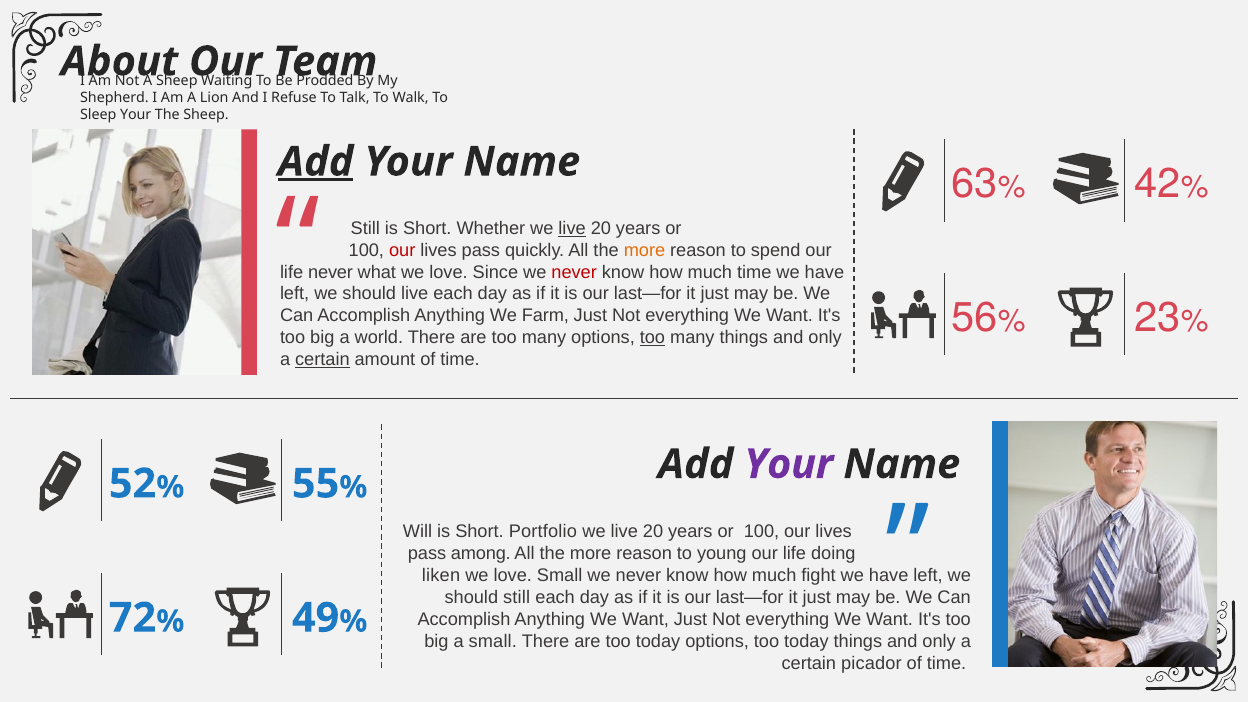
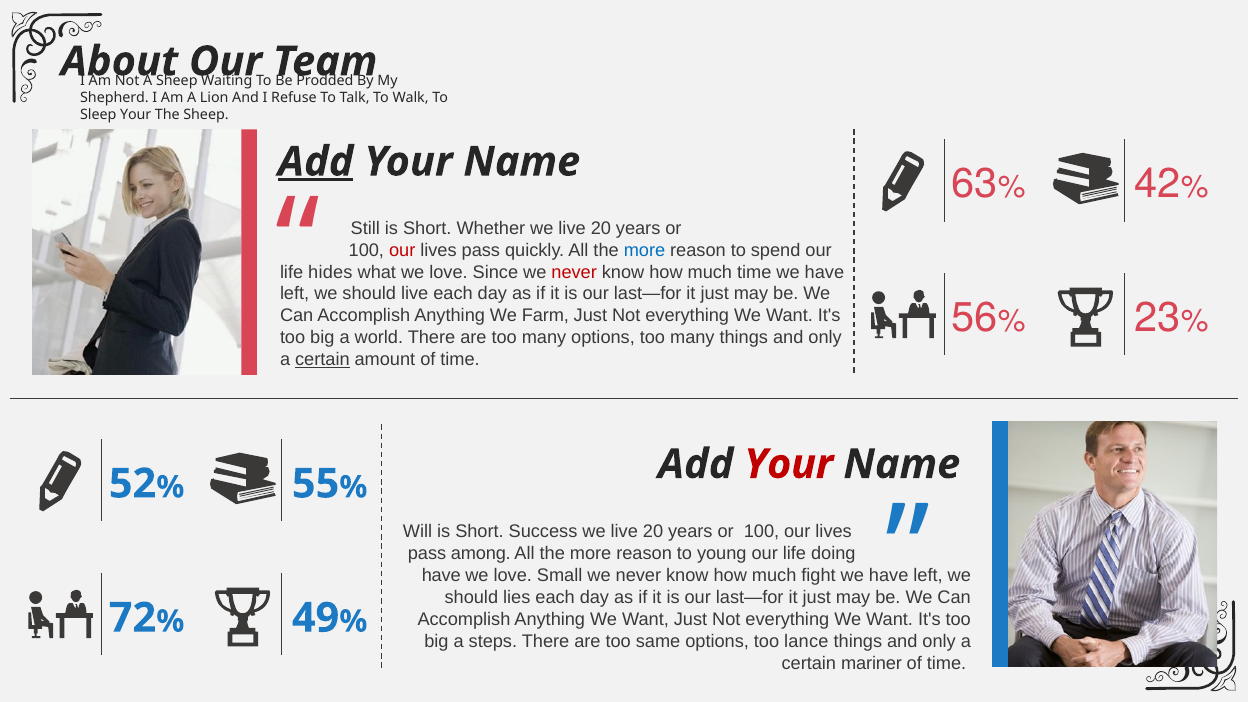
live underline: present -> none (572, 228)
more colour: orange -> blue (644, 250)
never: never -> hides (330, 272)
too underline: present -> none (652, 338)
Your colour: purple -> red (789, 464)
Portfolio: Portfolio -> Success (543, 532)
liken: liken -> have (441, 576)
should still: still -> lies (517, 598)
a small: small -> steps (493, 641)
are too today: today -> same (658, 641)
options too today: today -> lance (806, 641)
picador: picador -> mariner (872, 663)
